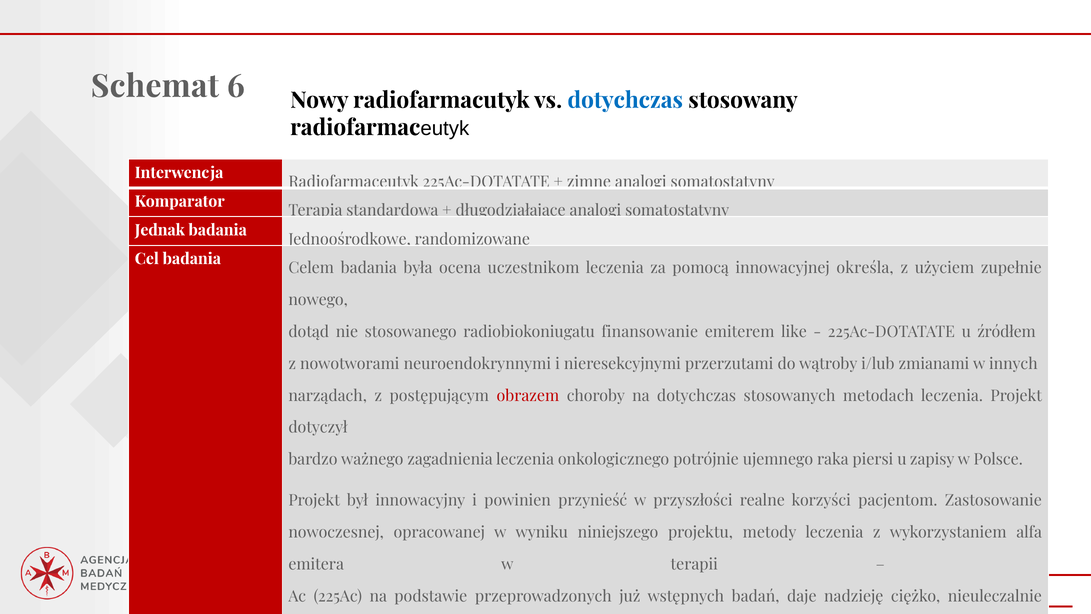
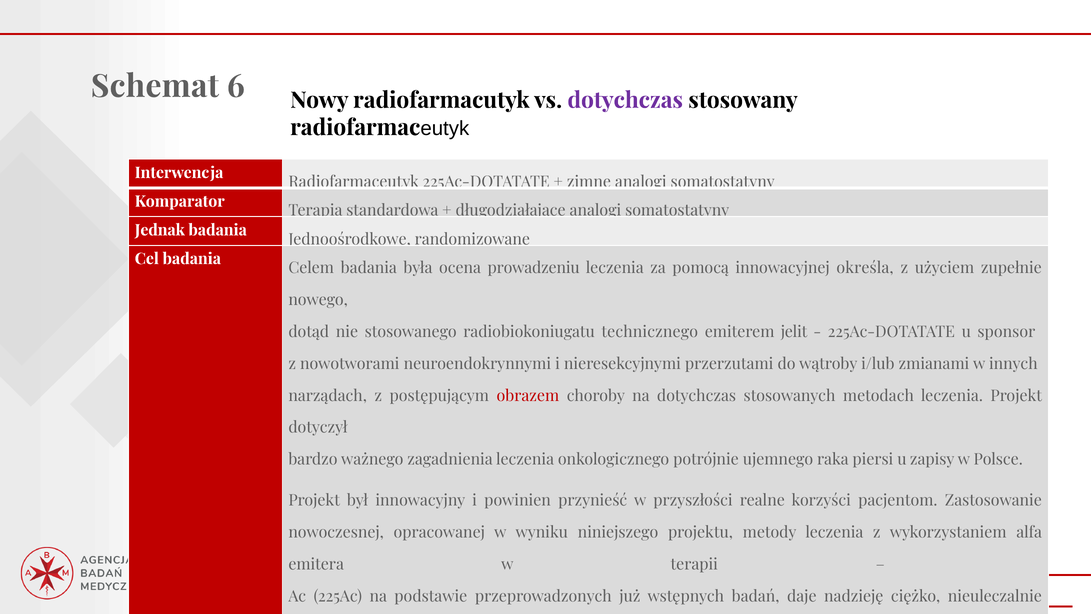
dotychczas colour: blue -> purple (625, 100)
uczestnikom: uczestnikom -> prowadzeniu (534, 268)
finansowanie: finansowanie -> technicznego (650, 332)
like: like -> jelit (794, 332)
źródłem: źródłem -> sponsor (1006, 332)
